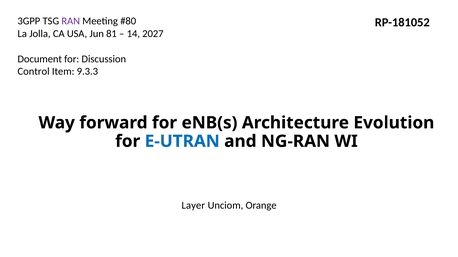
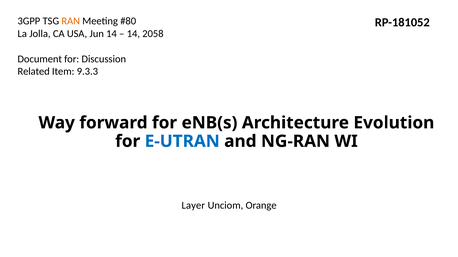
RAN colour: purple -> orange (71, 21)
Jun 81: 81 -> 14 (111, 34)
2027: 2027 -> 2058 (153, 34)
Control: Control -> Related (34, 72)
